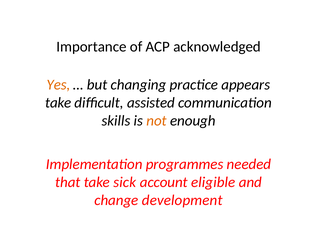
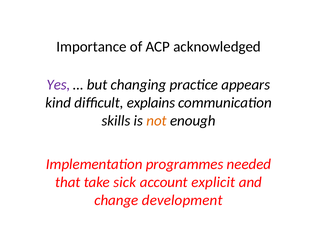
Yes colour: orange -> purple (58, 85)
take: take -> kind (58, 102)
assisted: assisted -> explains (151, 102)
eligible: eligible -> explicit (213, 182)
